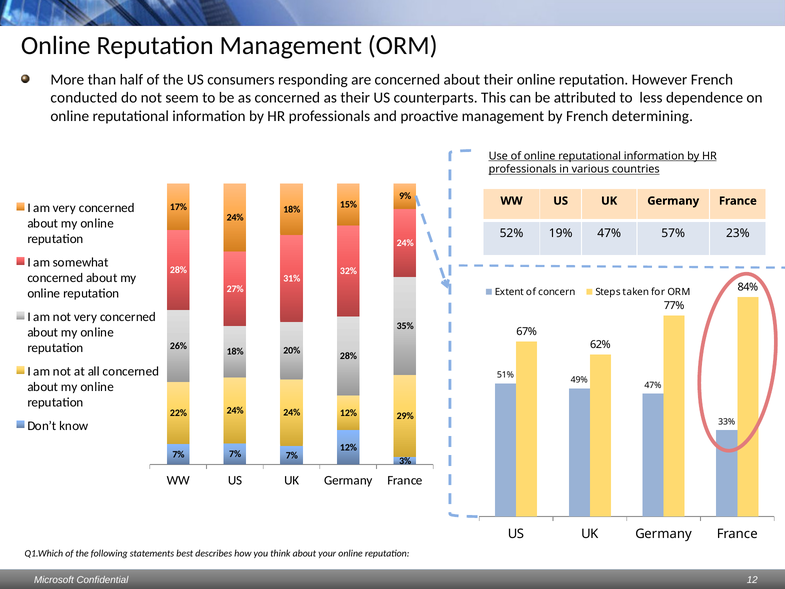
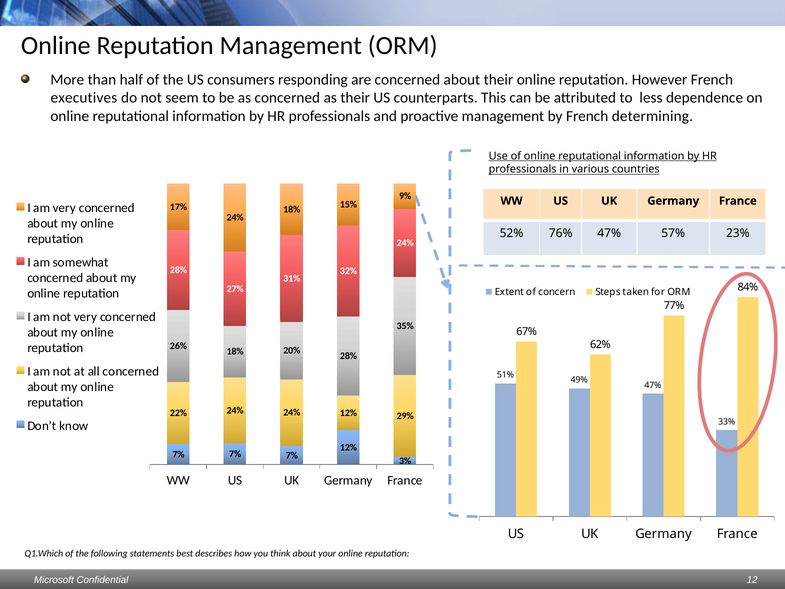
conducted: conducted -> executives (84, 98)
19%: 19% -> 76% (561, 233)
